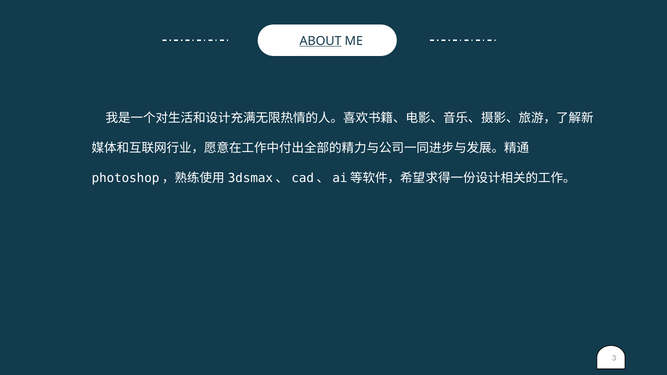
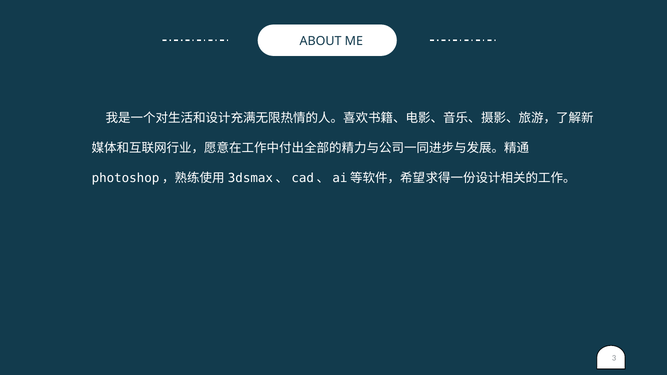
ABOUT underline: present -> none (321, 41)
